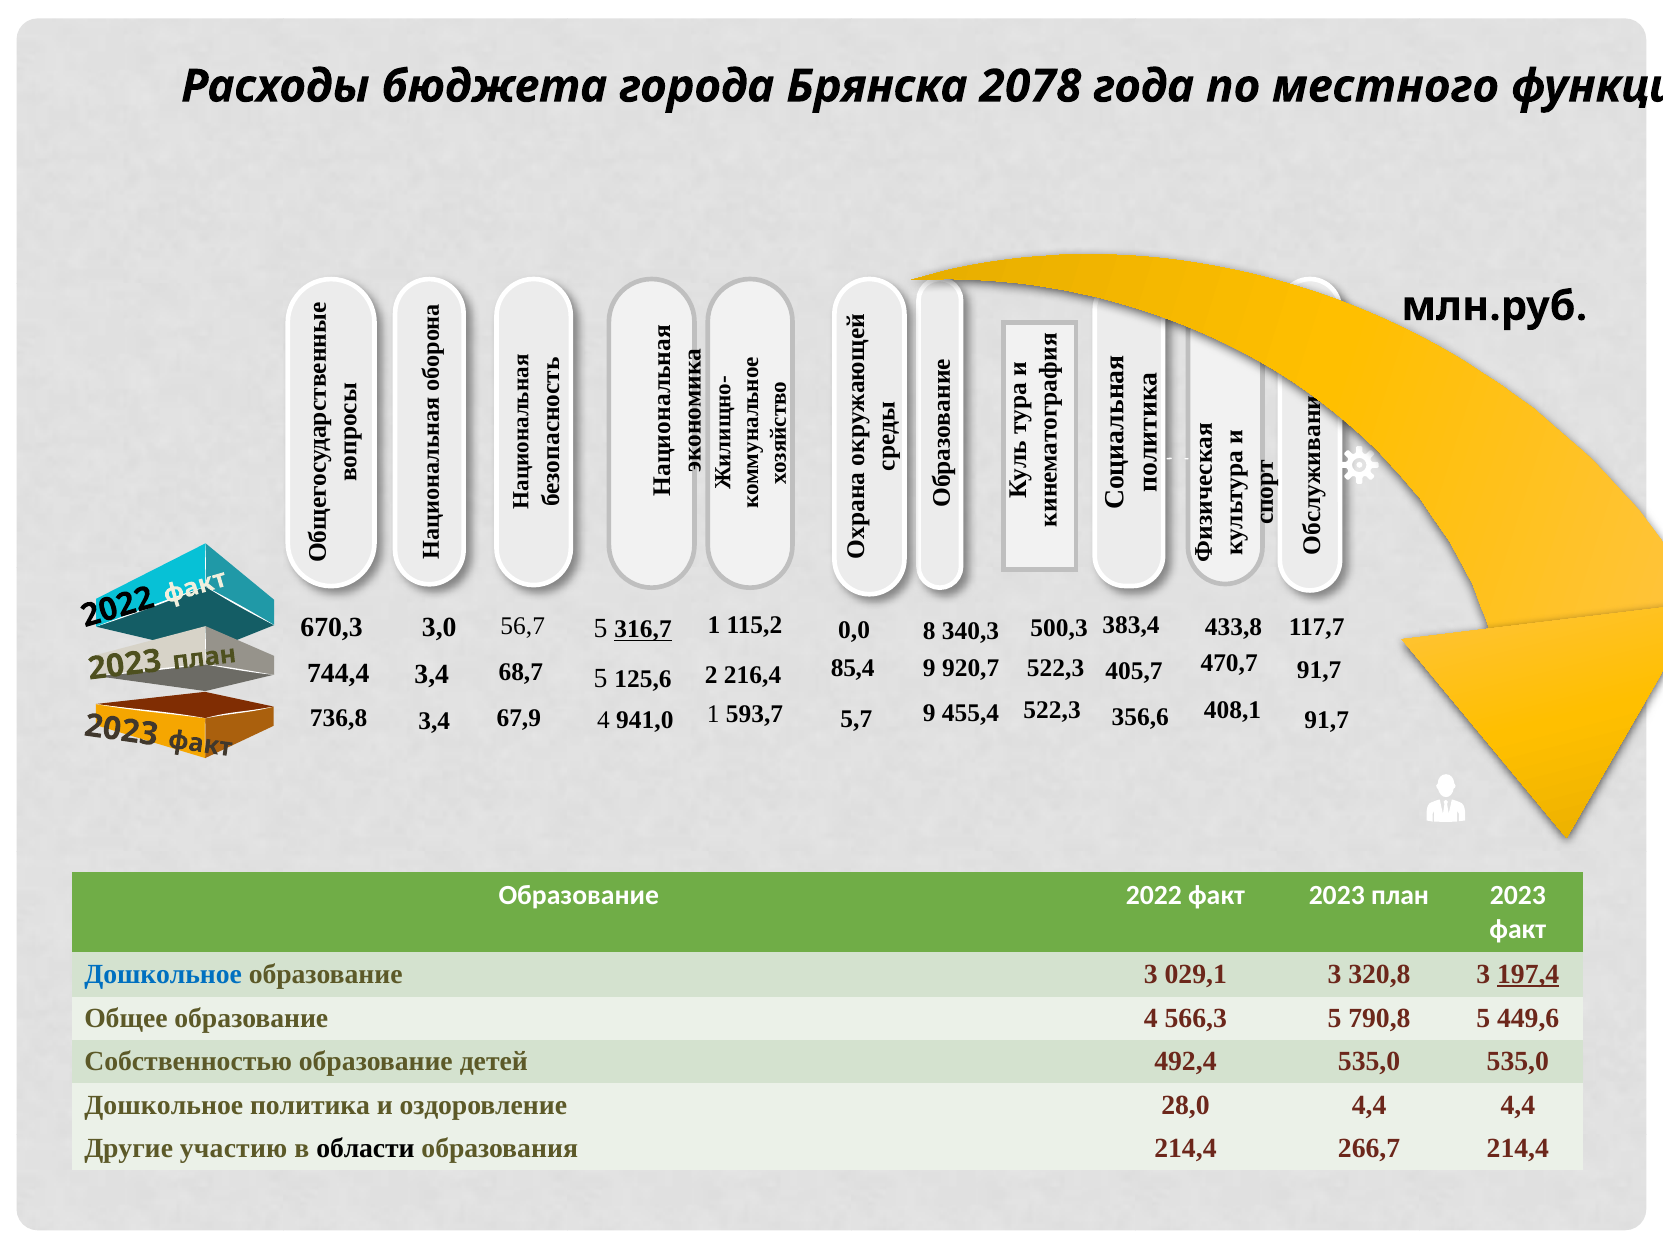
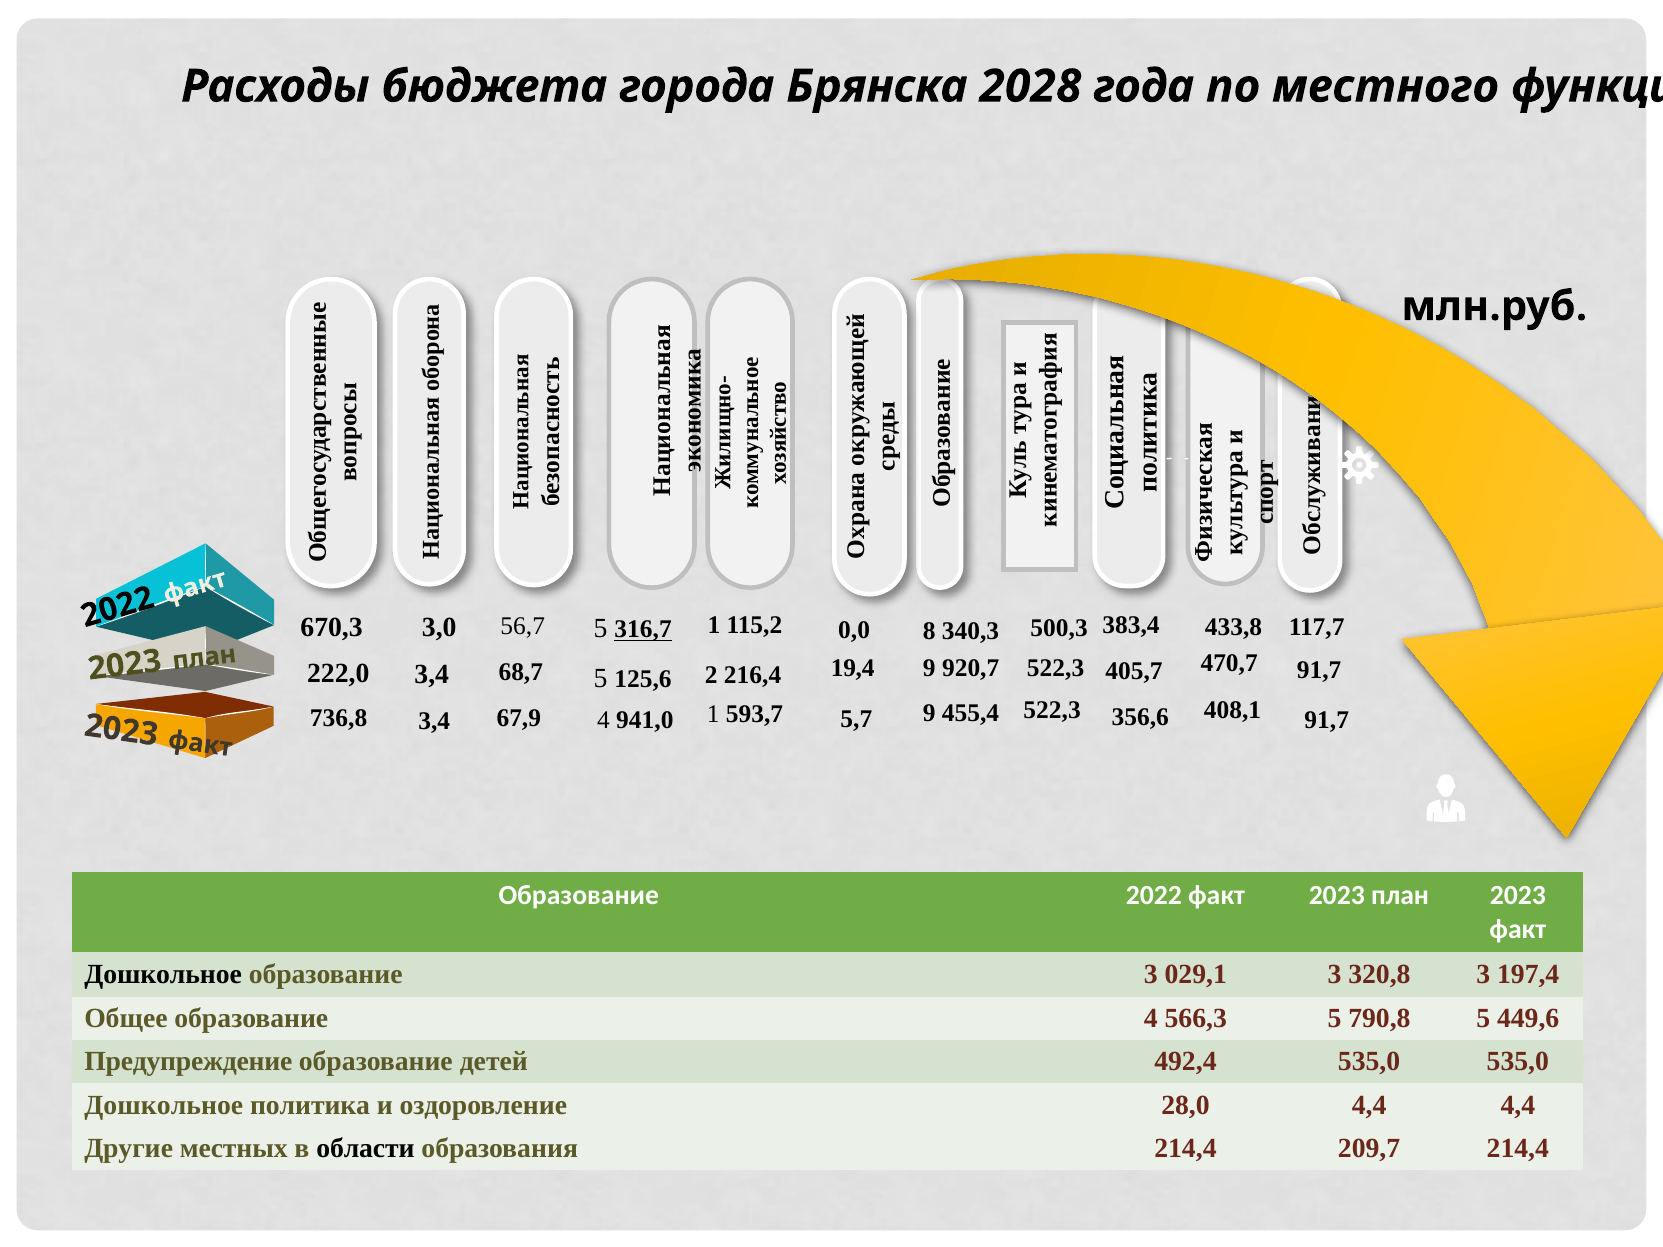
2078: 2078 -> 2028 (1030, 86)
85,4: 85,4 -> 19,4 (853, 669)
744,4: 744,4 -> 222,0 (338, 674)
Дошкольное colour: blue -> black (163, 974)
197,4 underline: present -> none (1528, 974)
Собственностью: Собственностью -> Предупреждение (188, 1062)
участию: участию -> местных (234, 1149)
266,7: 266,7 -> 209,7 (1369, 1149)
